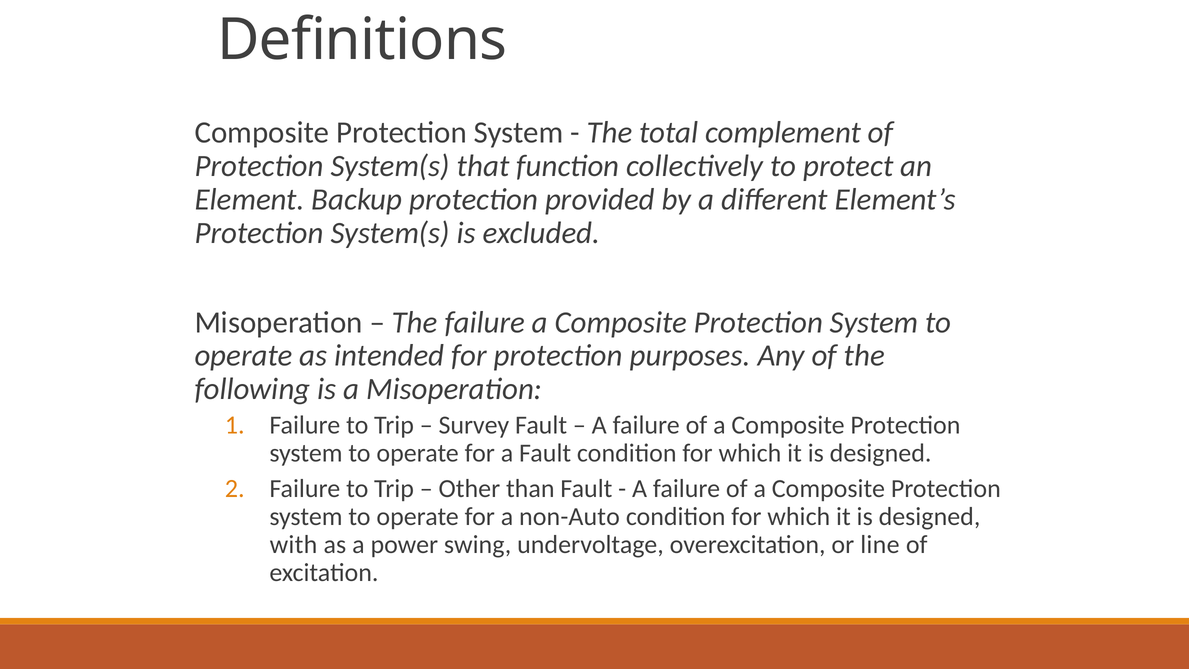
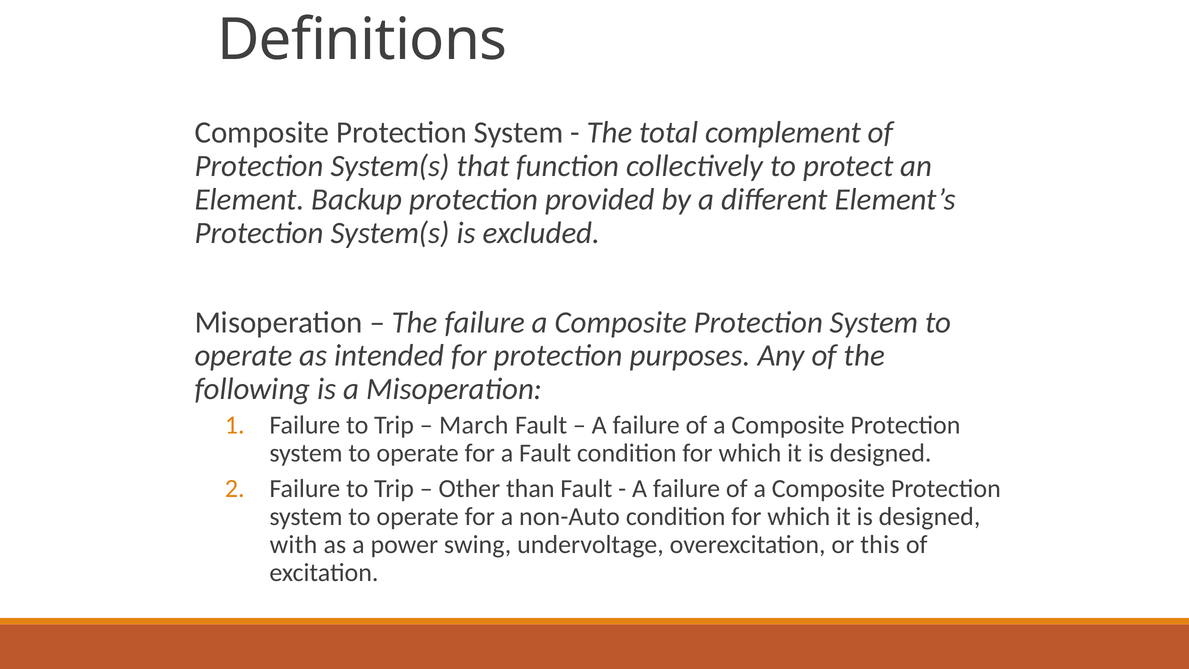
Survey: Survey -> March (474, 425)
line: line -> this (880, 545)
